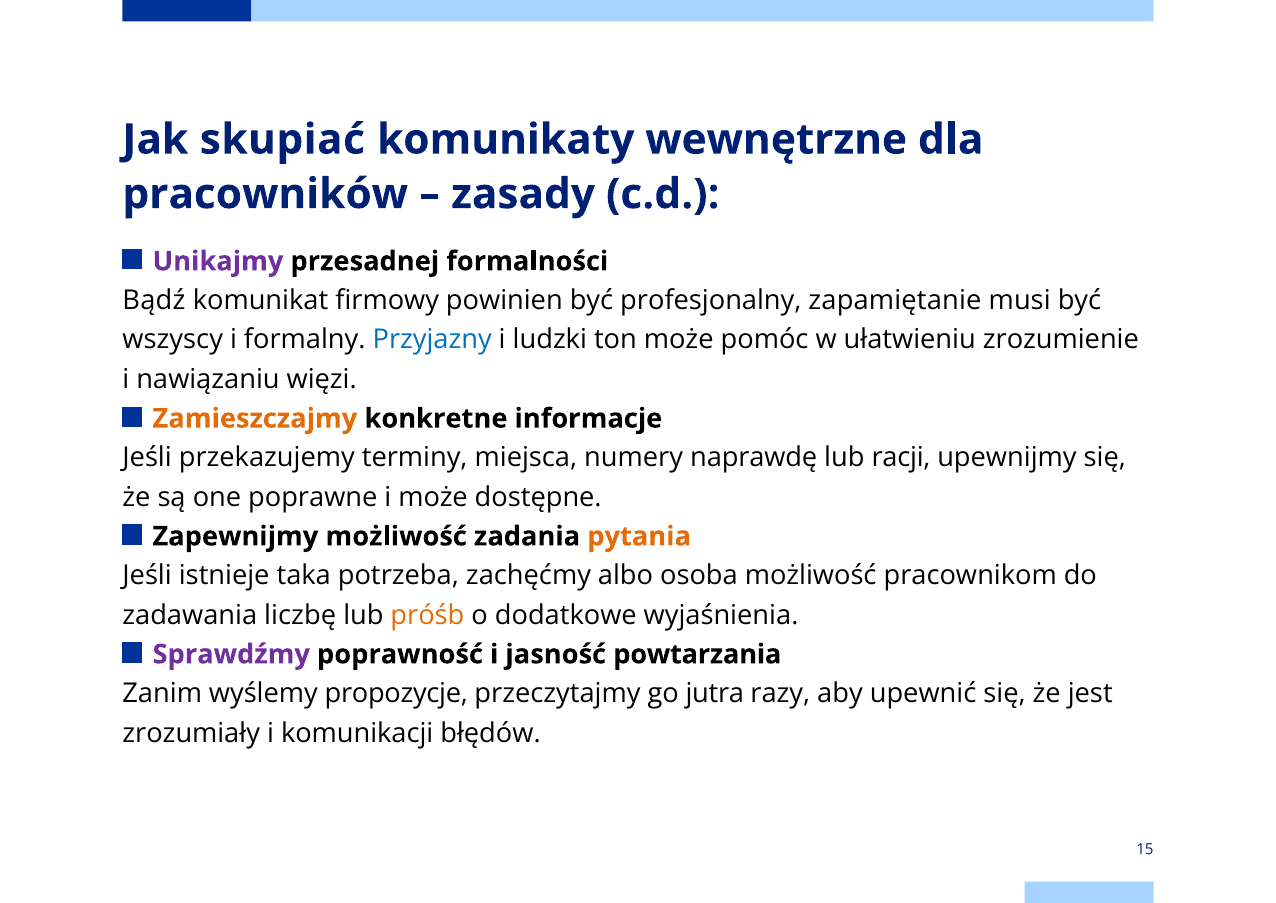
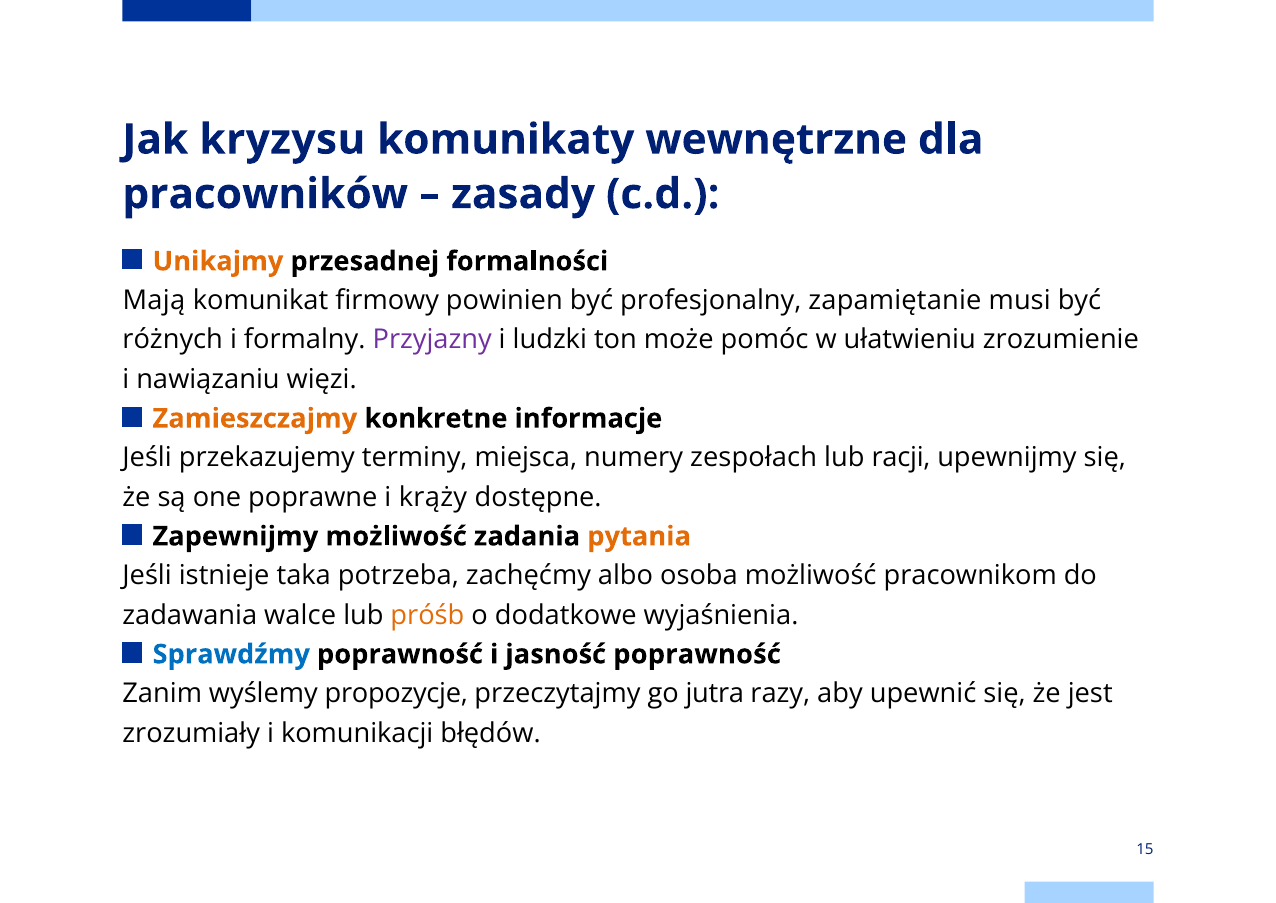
skupiać: skupiać -> kryzysu (282, 139)
Unikajmy colour: purple -> orange (218, 261)
Bądź: Bądź -> Mają (154, 300)
wszyscy: wszyscy -> różnych (173, 340)
Przyjazny colour: blue -> purple (432, 340)
naprawdę: naprawdę -> zespołach (754, 457)
i może: może -> krąży (433, 497)
liczbę: liczbę -> walce (300, 615)
Sprawdźmy colour: purple -> blue (231, 654)
jasność powtarzania: powtarzania -> poprawność (697, 654)
